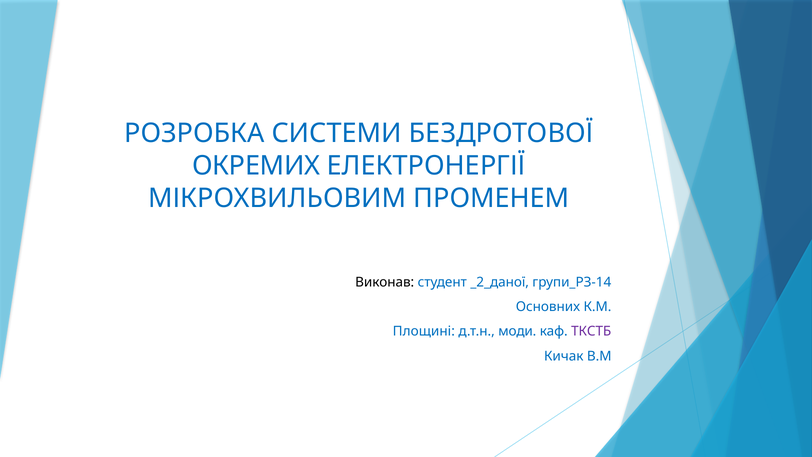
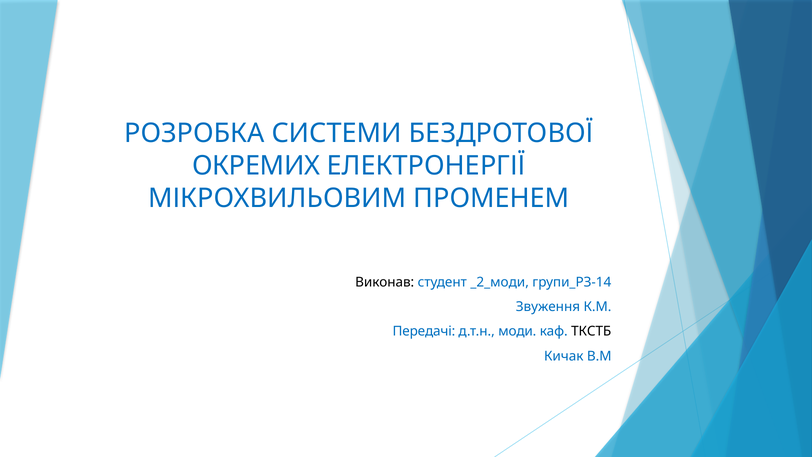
_2_даної: _2_даної -> _2_моди (500, 282)
Основних: Основних -> Звуження (548, 307)
Площині: Площині -> Передачі (424, 331)
ТКСТБ colour: purple -> black (591, 331)
